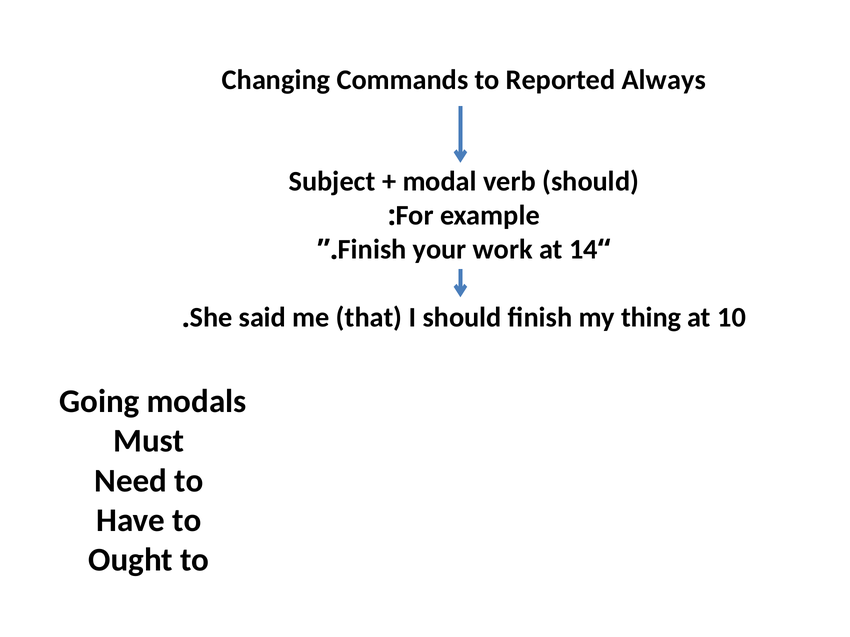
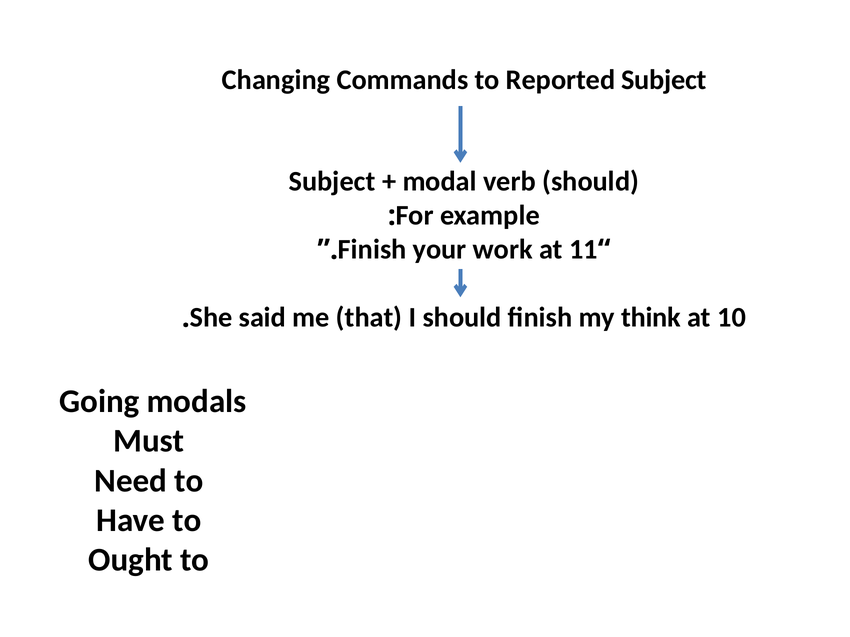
Reported Always: Always -> Subject (664, 80)
14: 14 -> 11 (583, 250)
thing: thing -> think (651, 318)
